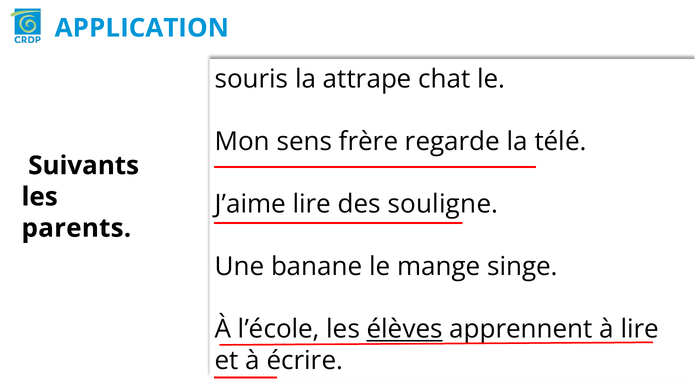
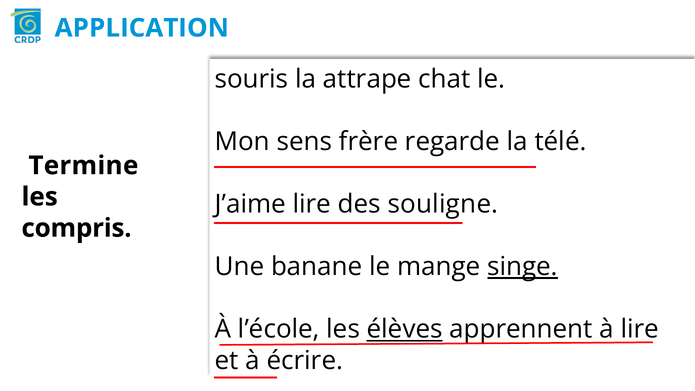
Suivants: Suivants -> Termine (83, 166)
parents: parents -> compris (77, 228)
singe underline: none -> present (523, 267)
